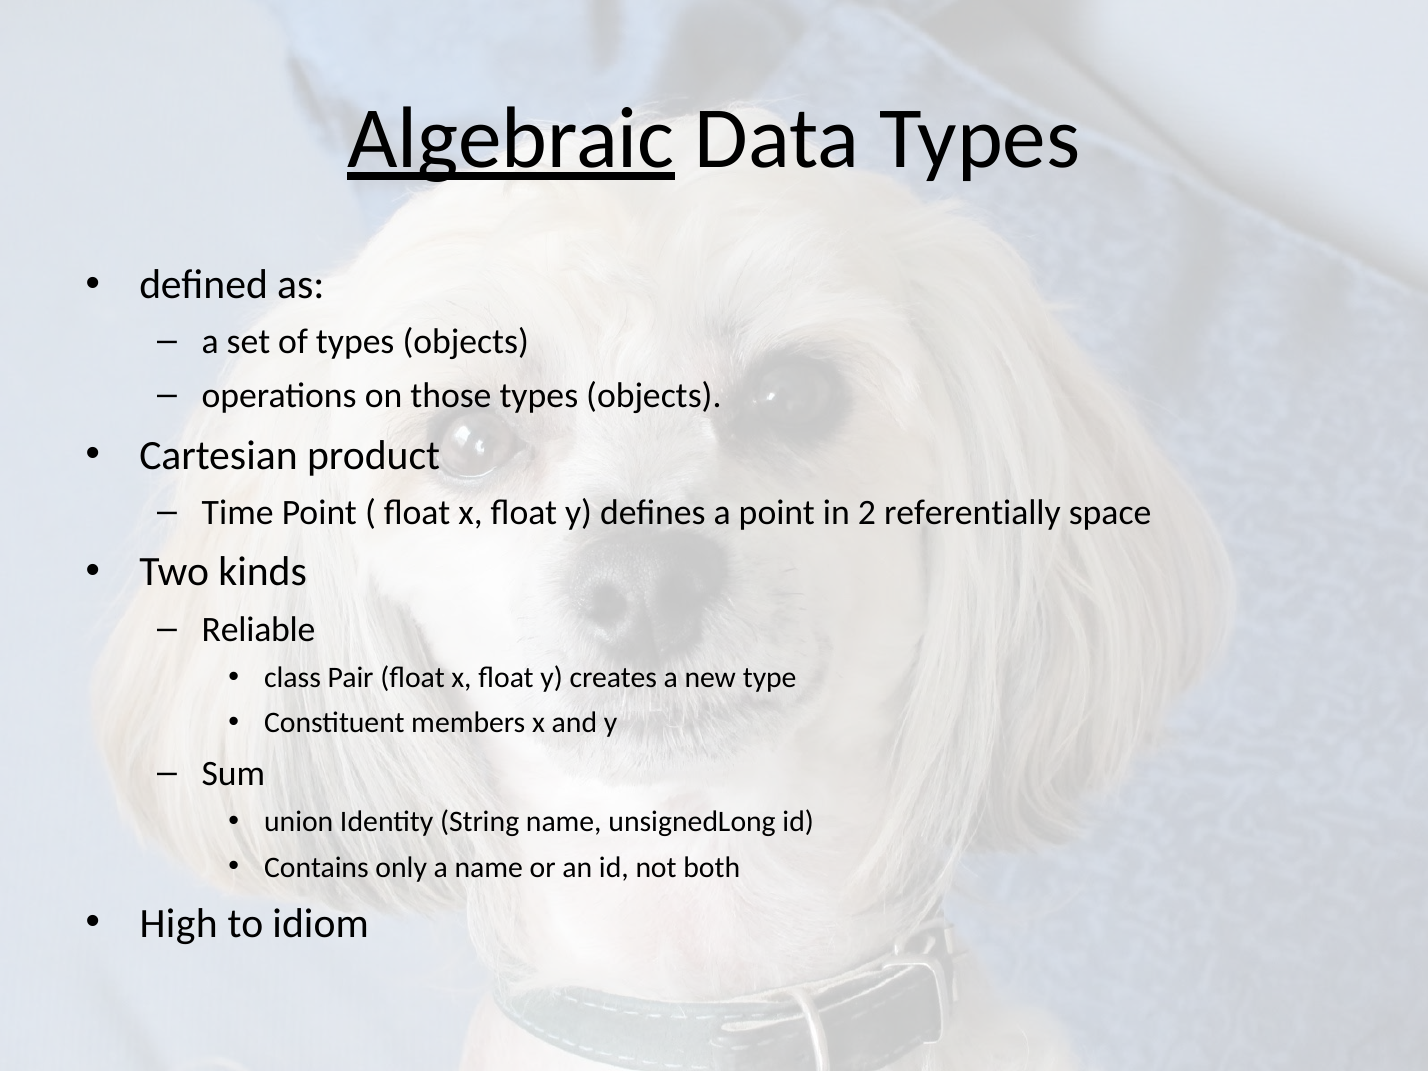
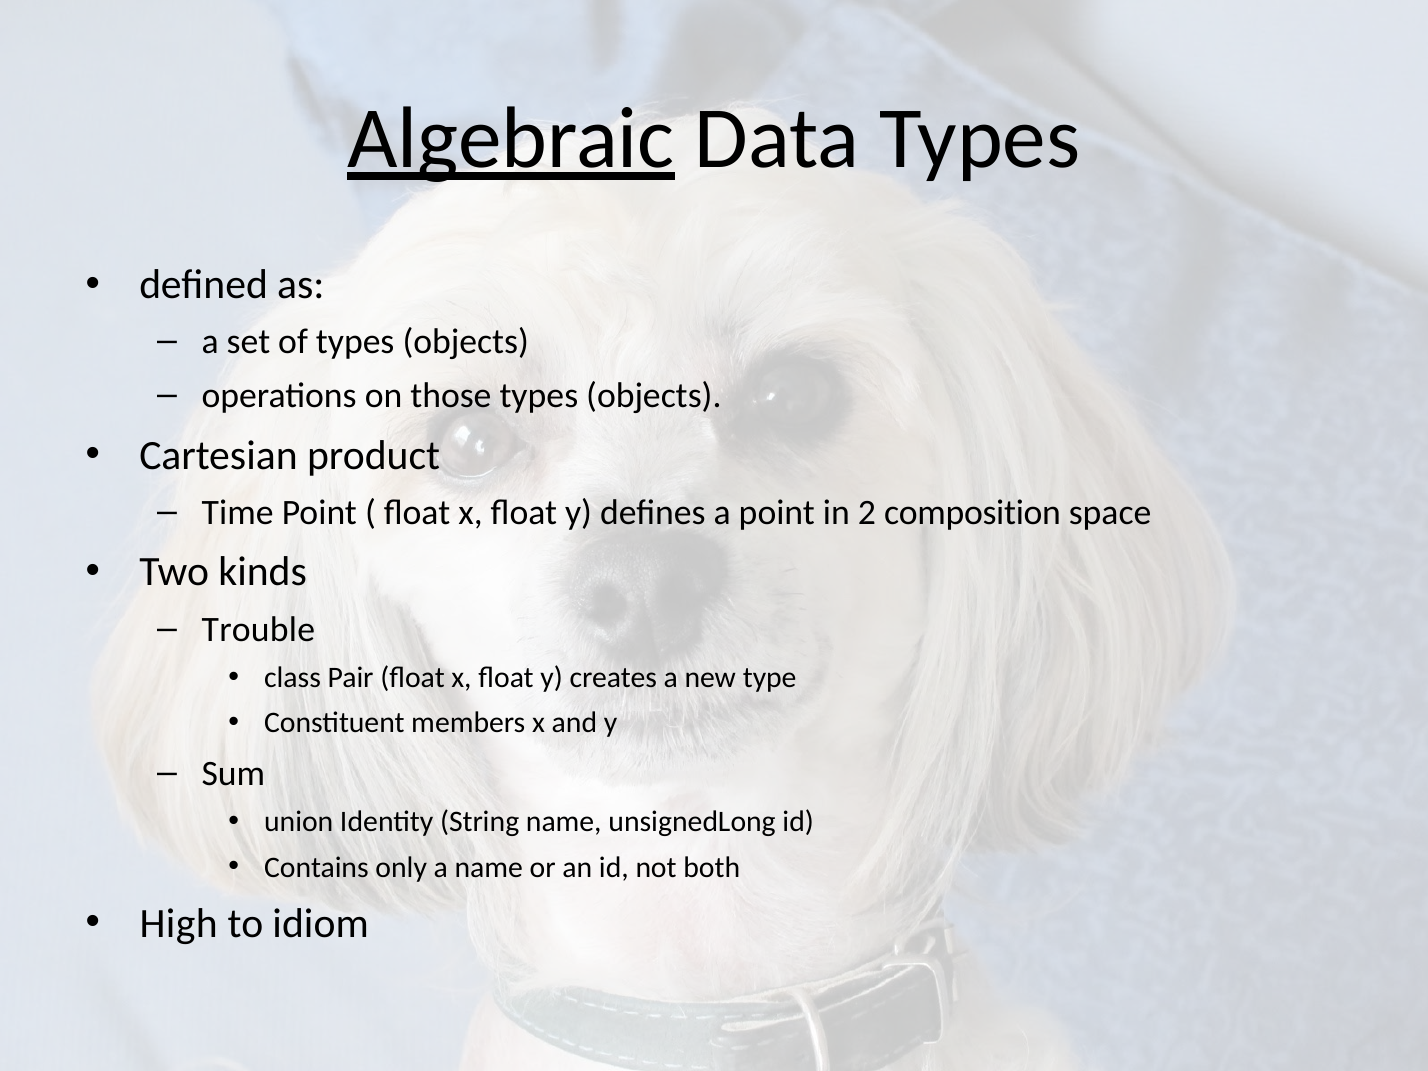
referentially: referentially -> composition (972, 513)
Reliable: Reliable -> Trouble (258, 629)
